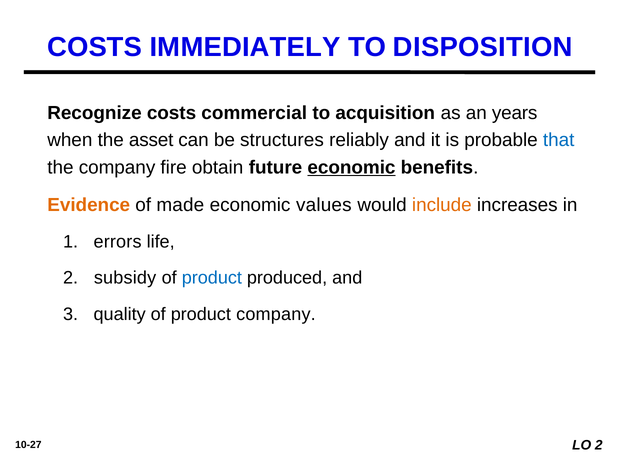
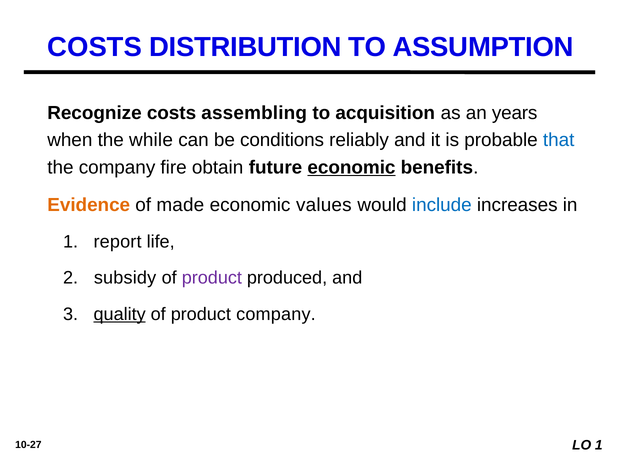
IMMEDIATELY: IMMEDIATELY -> DISTRIBUTION (245, 47)
DISPOSITION: DISPOSITION -> ASSUMPTION (483, 47)
commercial: commercial -> assembling (254, 113)
asset: asset -> while (151, 140)
structures: structures -> conditions (282, 140)
include colour: orange -> blue (442, 205)
errors: errors -> report (118, 242)
product colour: blue -> purple (212, 278)
quality underline: none -> present (120, 314)
LO 2: 2 -> 1 (599, 446)
